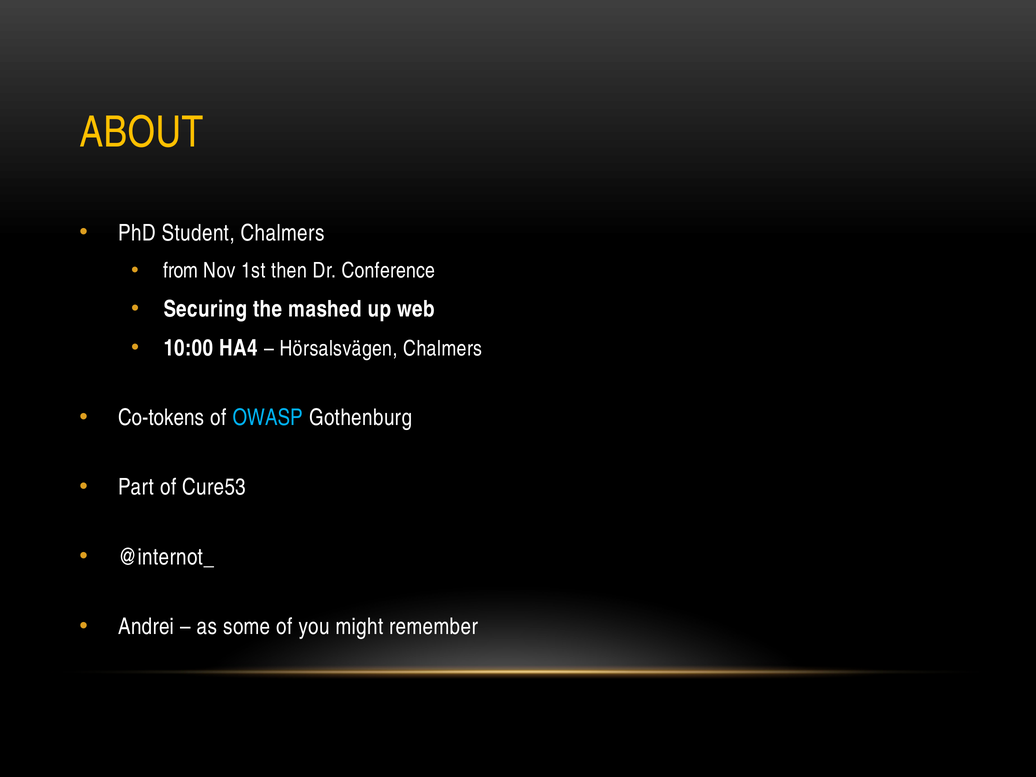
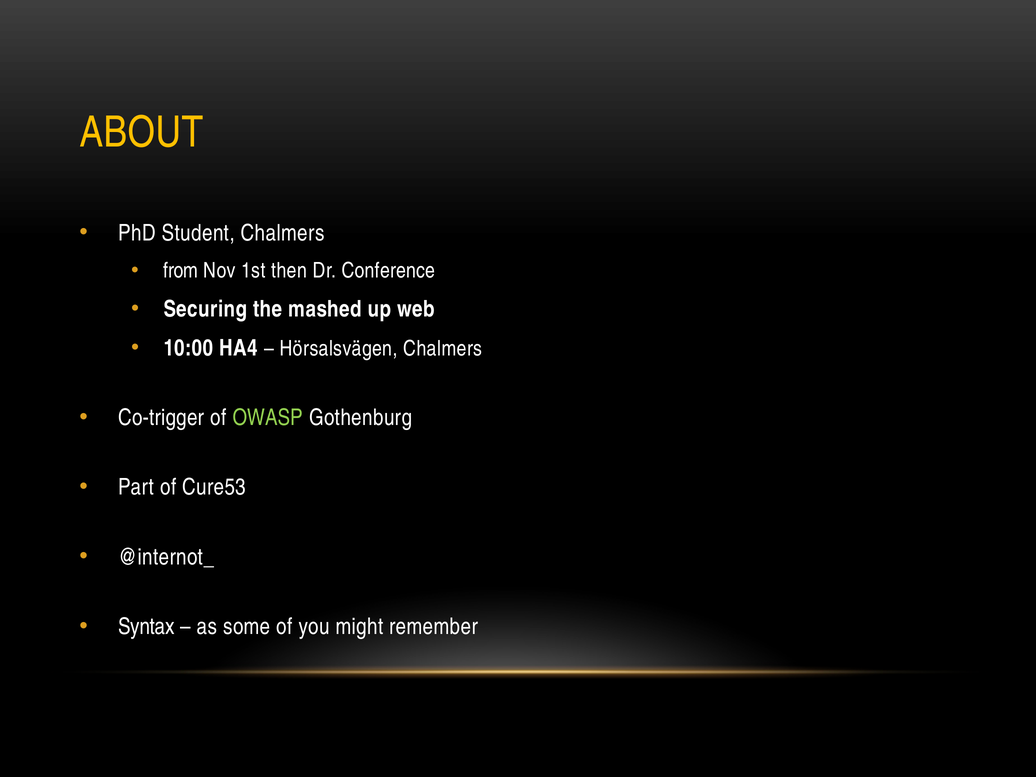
Co-tokens: Co-tokens -> Co-trigger (161, 418)
OWASP colour: light blue -> light green (268, 418)
Andrei: Andrei -> Syntax (146, 627)
